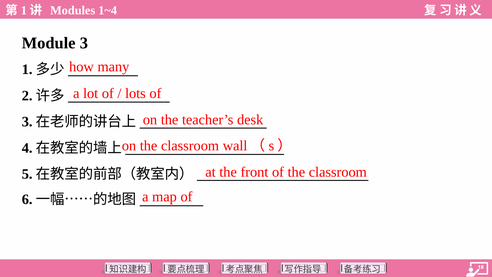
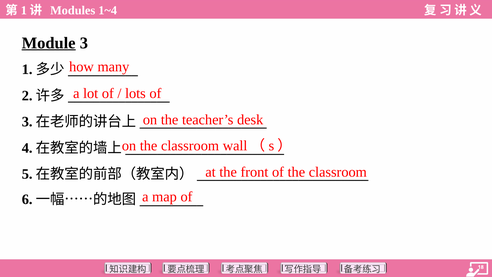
Module underline: none -> present (49, 43)
